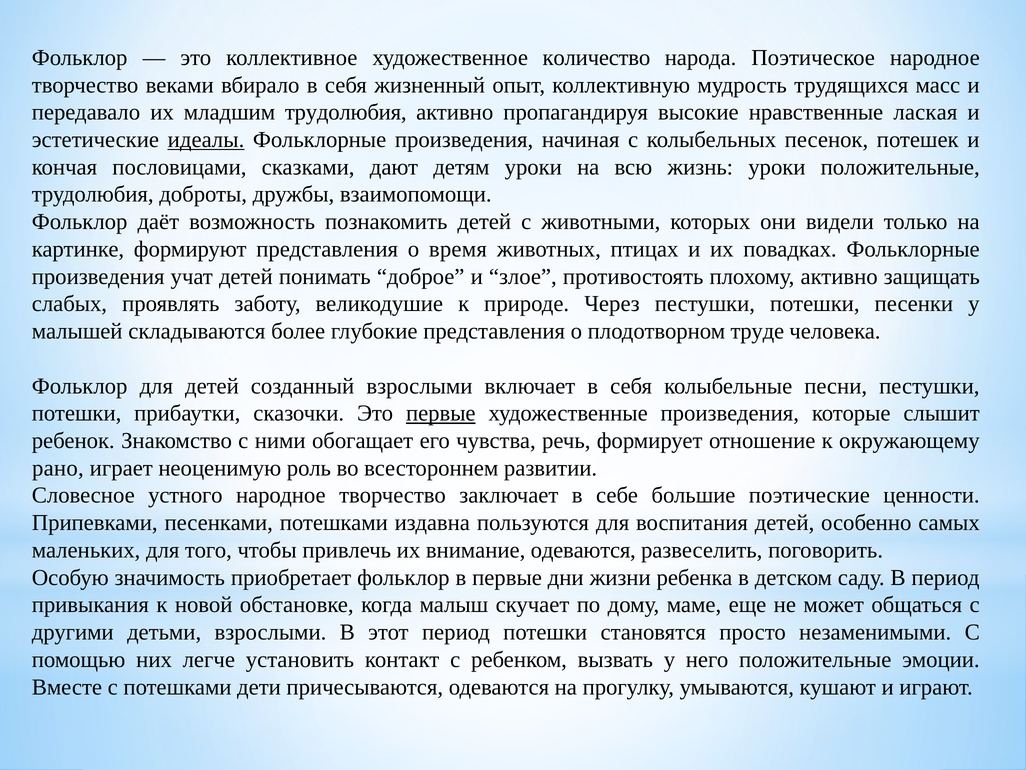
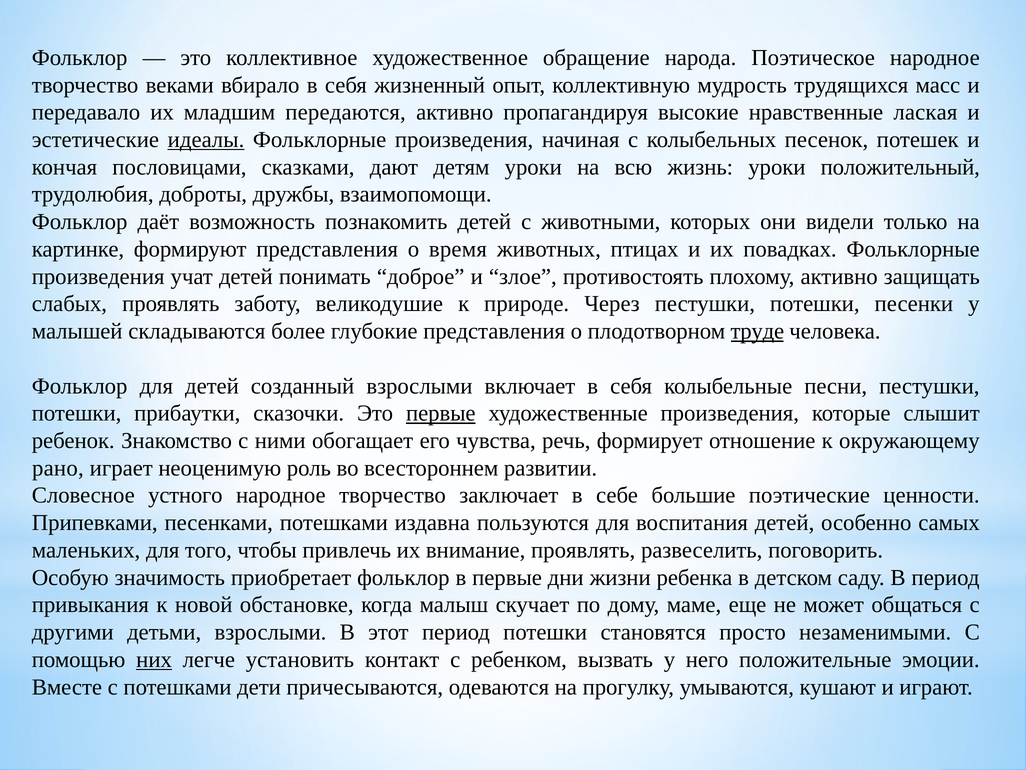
количество: количество -> обращение (596, 58)
младшим трудолюбия: трудолюбия -> передаются (346, 112)
уроки положительные: положительные -> положительный (900, 167)
труде underline: none -> present (757, 331)
внимание одеваются: одеваются -> проявлять (583, 550)
них underline: none -> present (154, 659)
